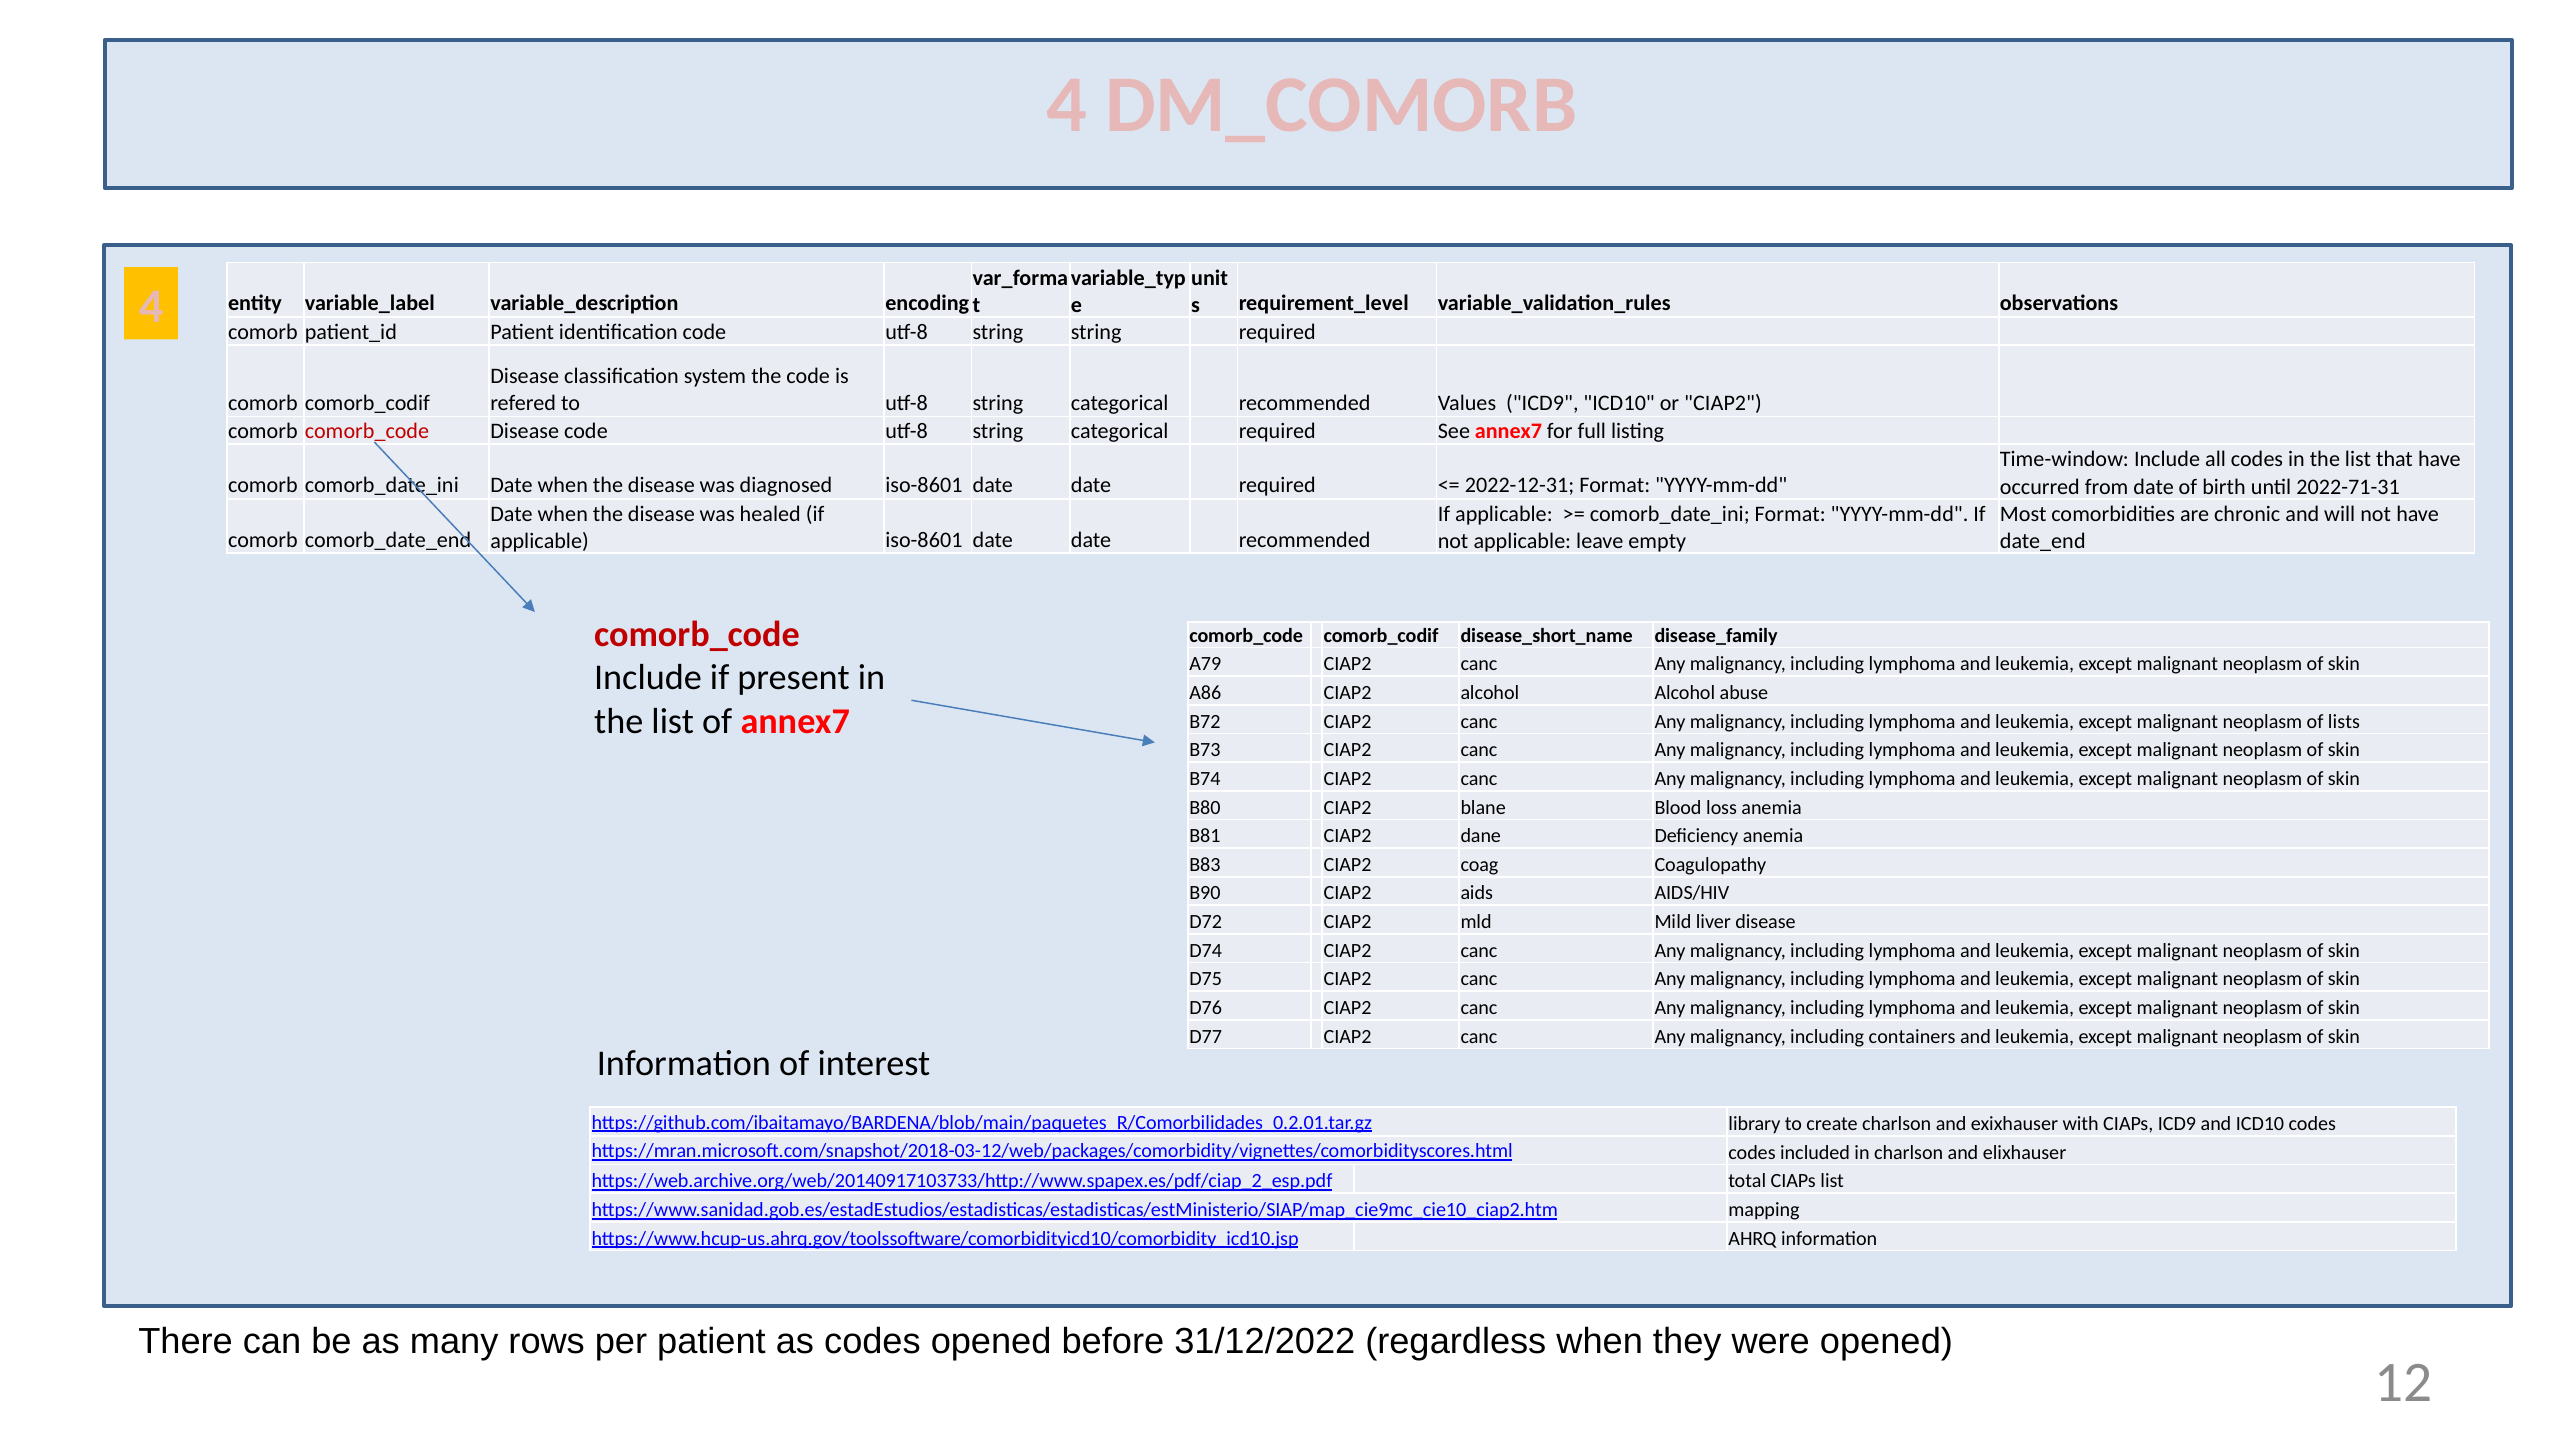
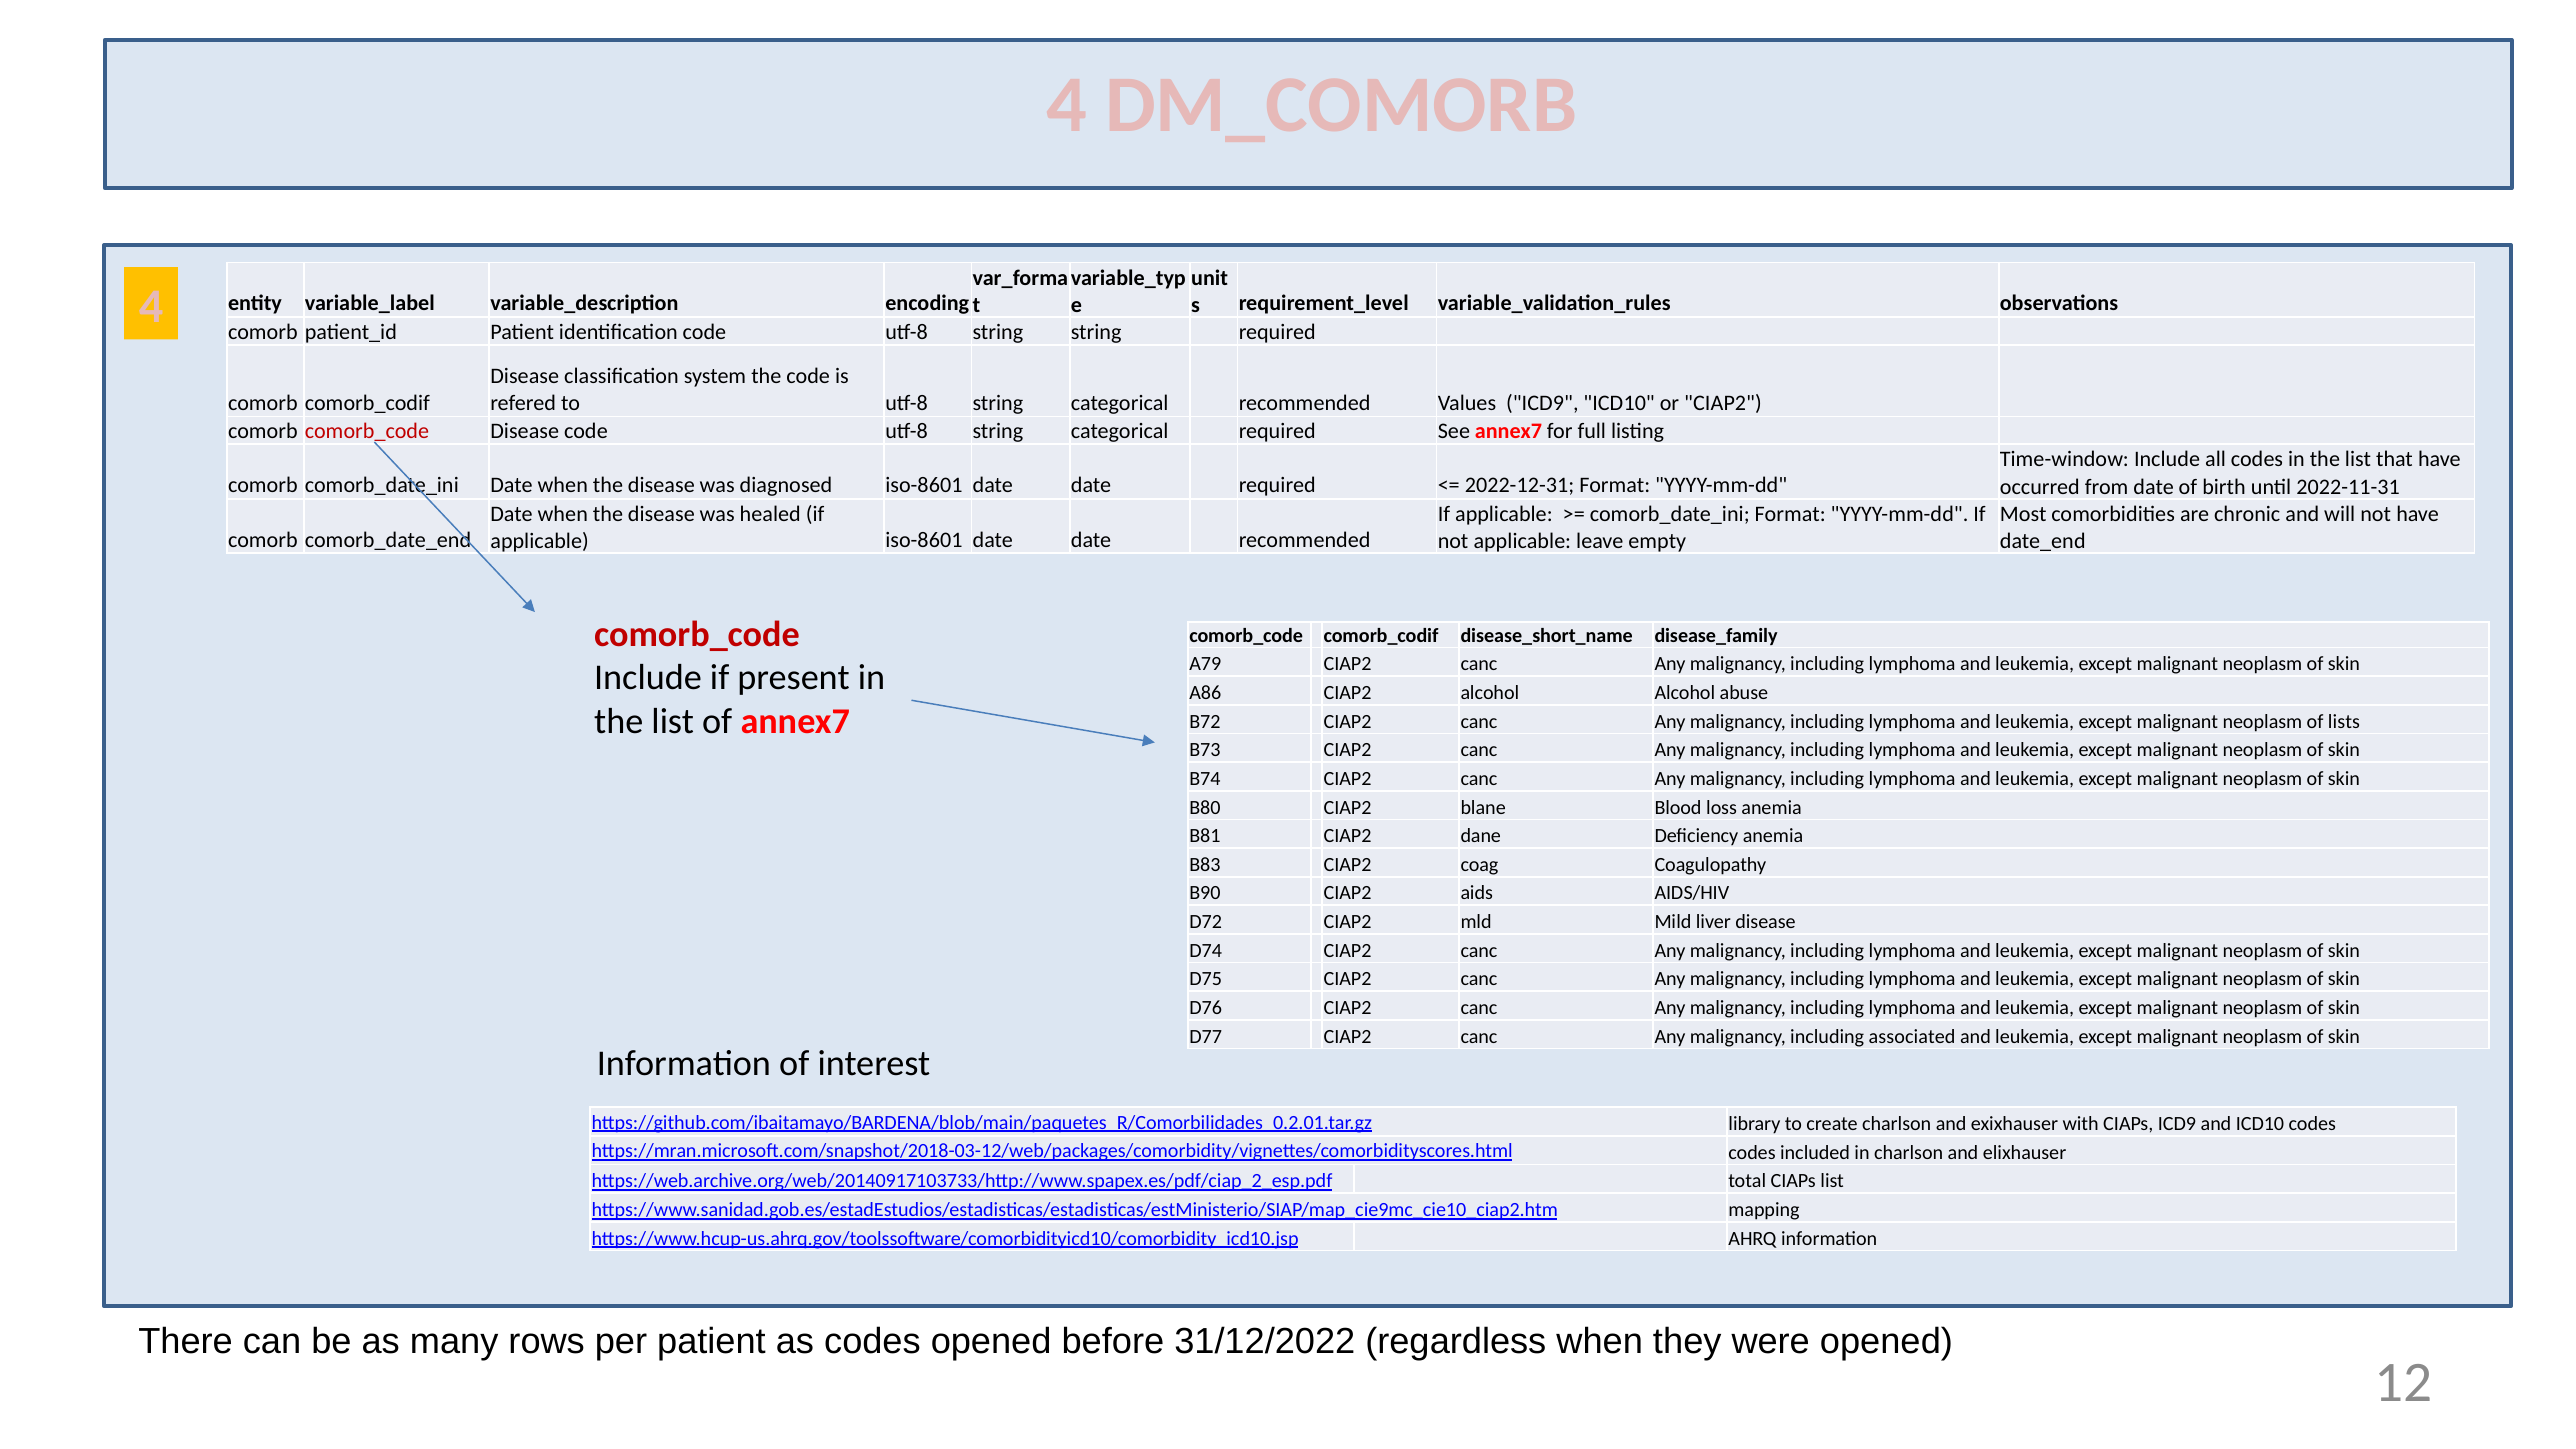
2022-71-31: 2022-71-31 -> 2022-11-31 (2348, 487)
containers: containers -> associated (1912, 1036)
